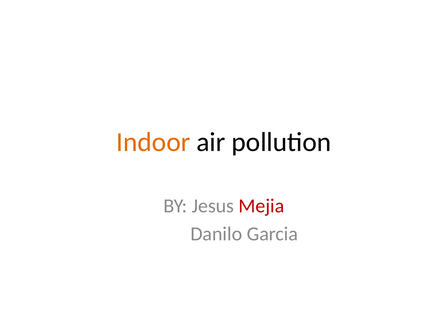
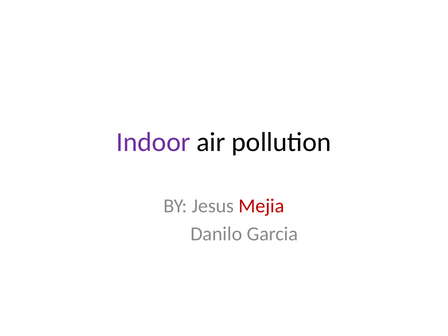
Indoor colour: orange -> purple (153, 142)
